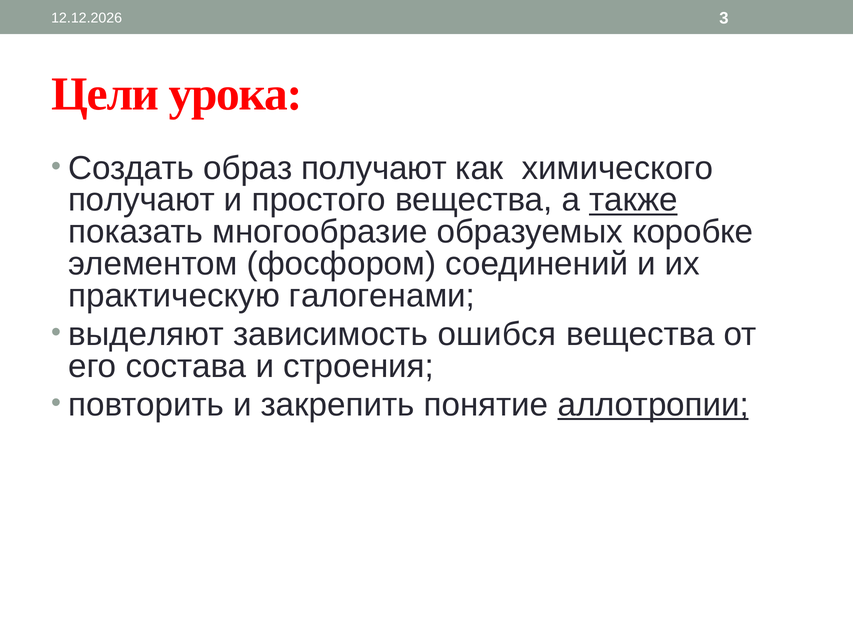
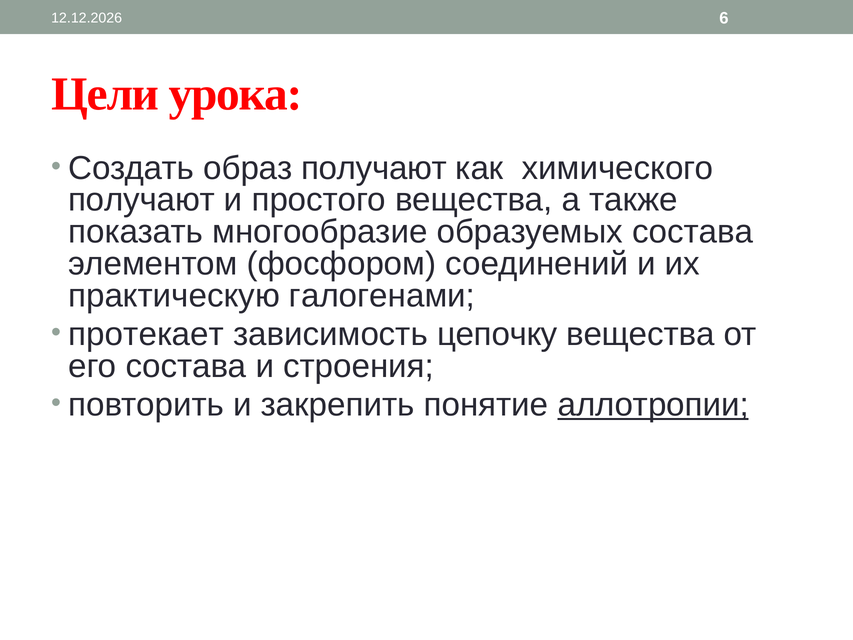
3: 3 -> 6 (724, 18)
также underline: present -> none (633, 200)
образуемых коробке: коробке -> состава (693, 232)
выделяют: выделяют -> протекает (146, 334)
ошибся: ошибся -> цепочку (497, 334)
